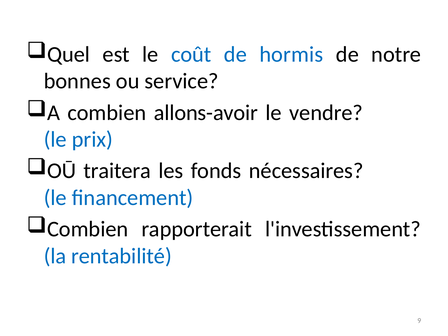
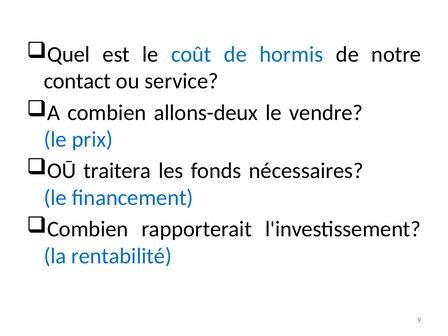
bonnes: bonnes -> contact (77, 81)
allons-avoir: allons-avoir -> allons-deux (206, 113)
